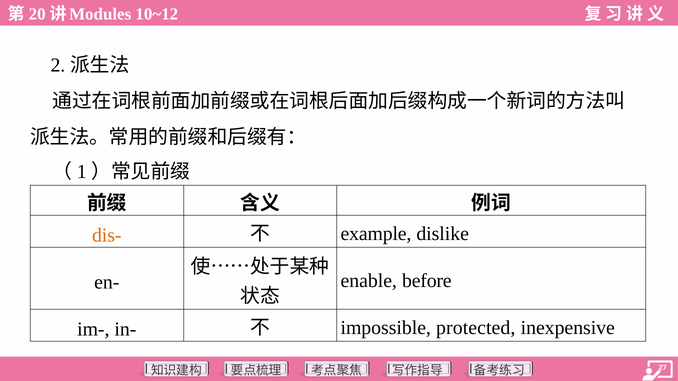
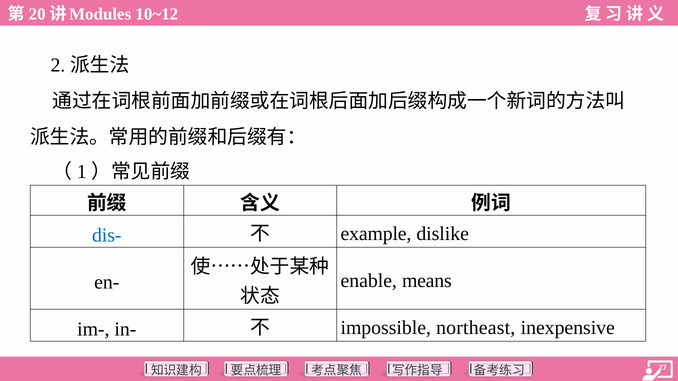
dis- colour: orange -> blue (107, 235)
before: before -> means (427, 281)
protected: protected -> northeast (476, 328)
